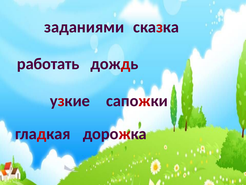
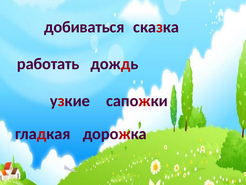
заданиями: заданиями -> добиваться (84, 27)
